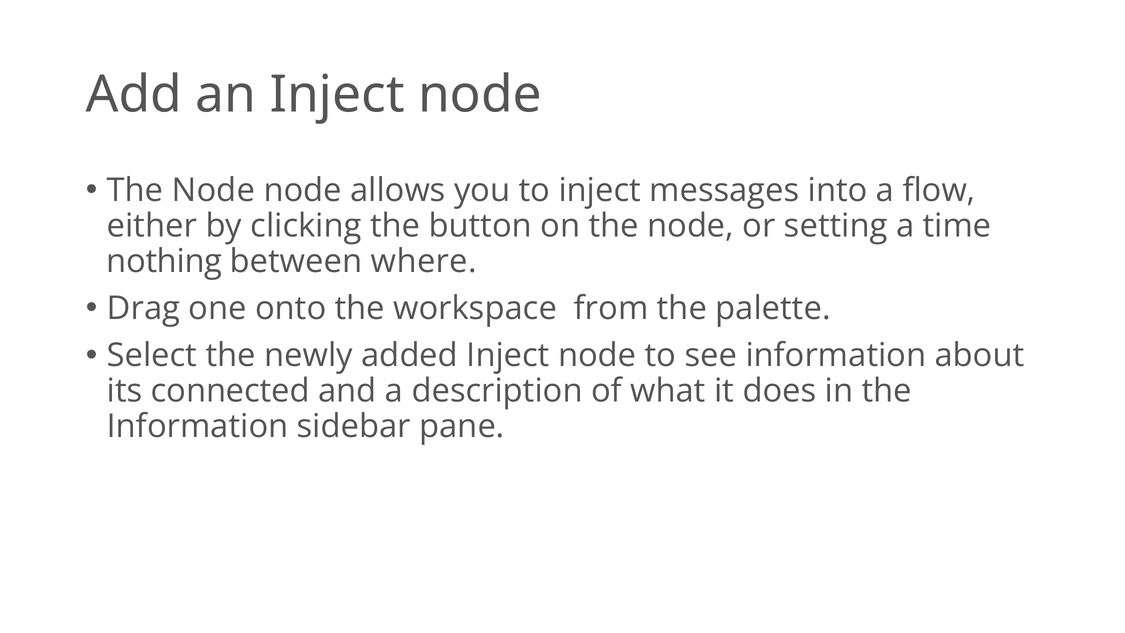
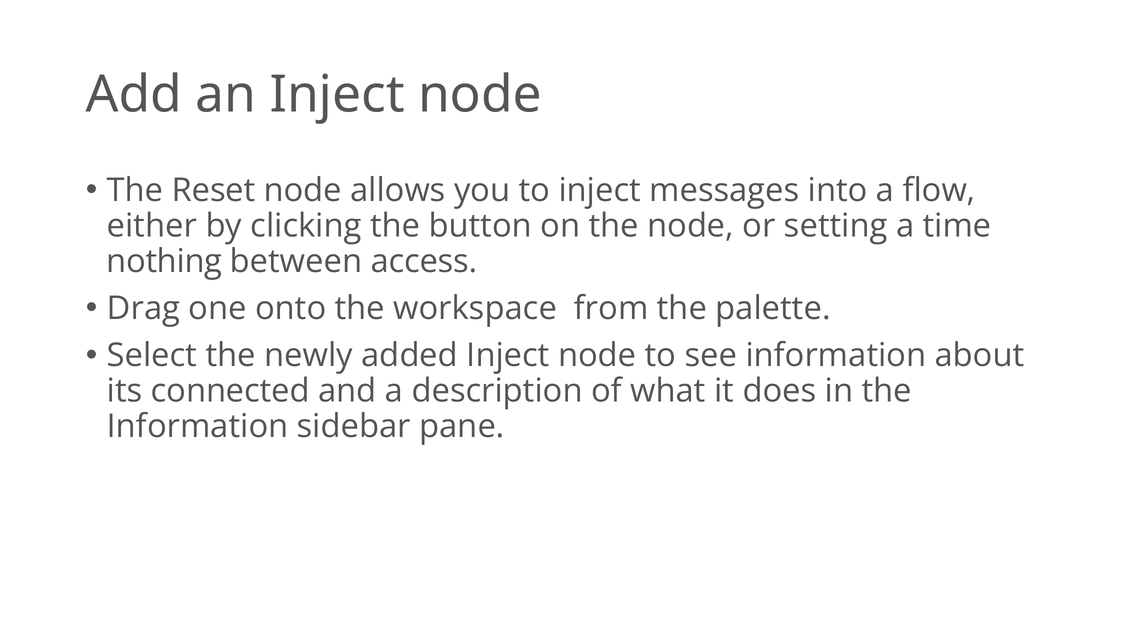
Node: Node -> Reset (214, 190)
where: where -> access (424, 261)
